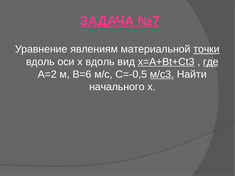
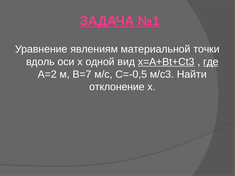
№7: №7 -> №1 (149, 21)
точки underline: present -> none (206, 49)
x вдоль: вдоль -> одной (100, 62)
В=6: В=6 -> В=7 (82, 74)
м/с3 underline: present -> none (162, 74)
начального: начального -> отклонение (117, 87)
